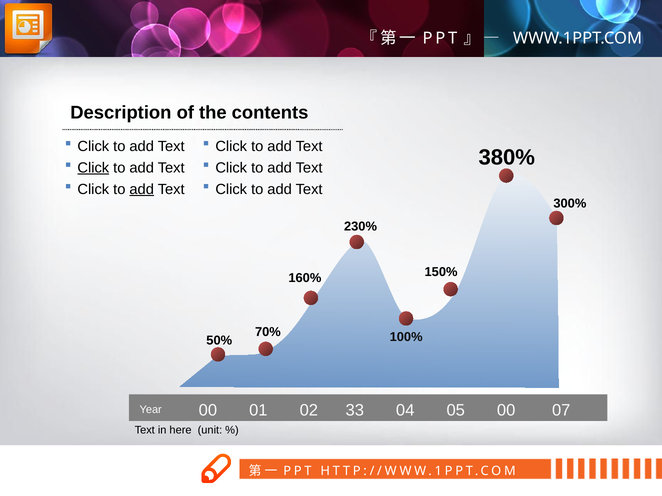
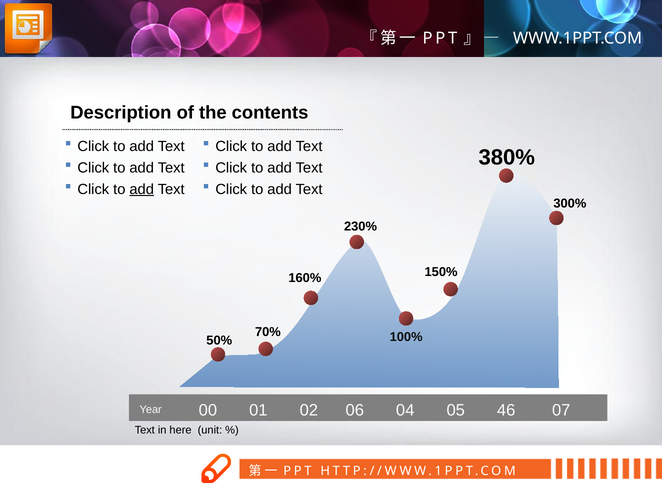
Click underline: present -> none (93, 168)
33: 33 -> 06 (355, 411)
05 00: 00 -> 46 (506, 411)
